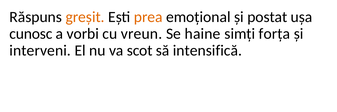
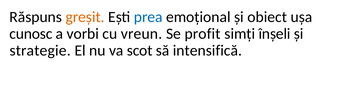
prea colour: orange -> blue (148, 17)
postat: postat -> obiect (267, 17)
haine: haine -> profit (203, 34)
forța: forța -> înșeli (275, 34)
interveni: interveni -> strategie (40, 51)
